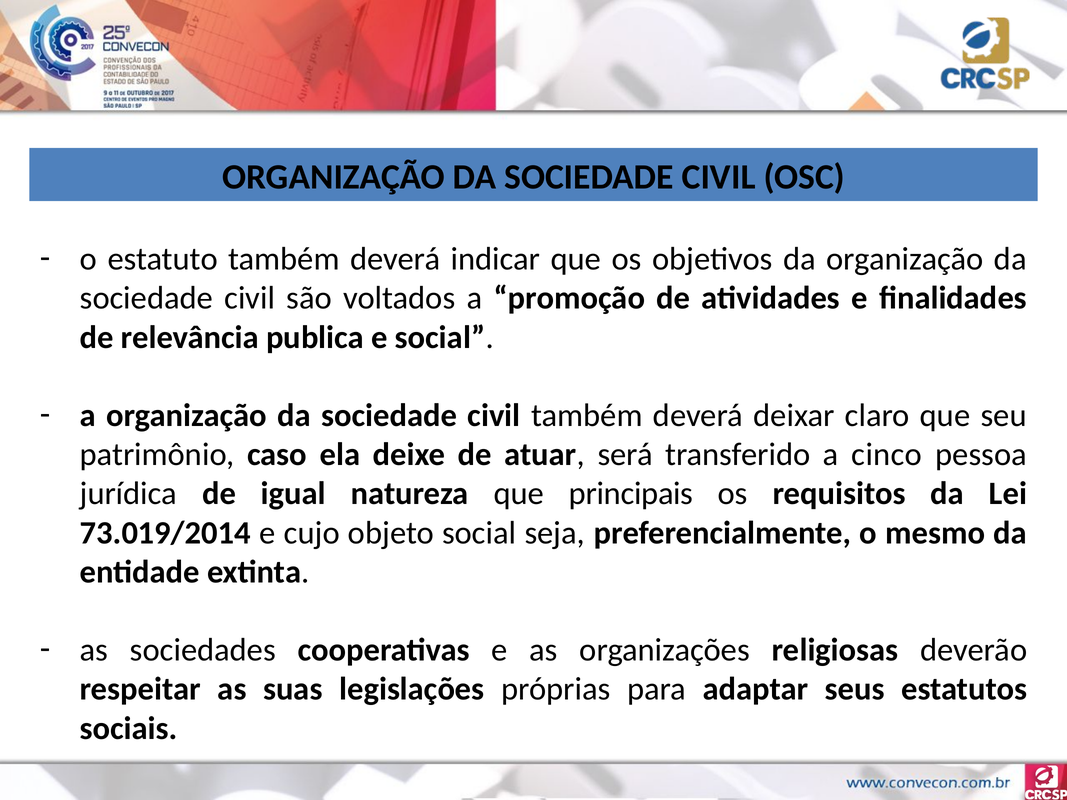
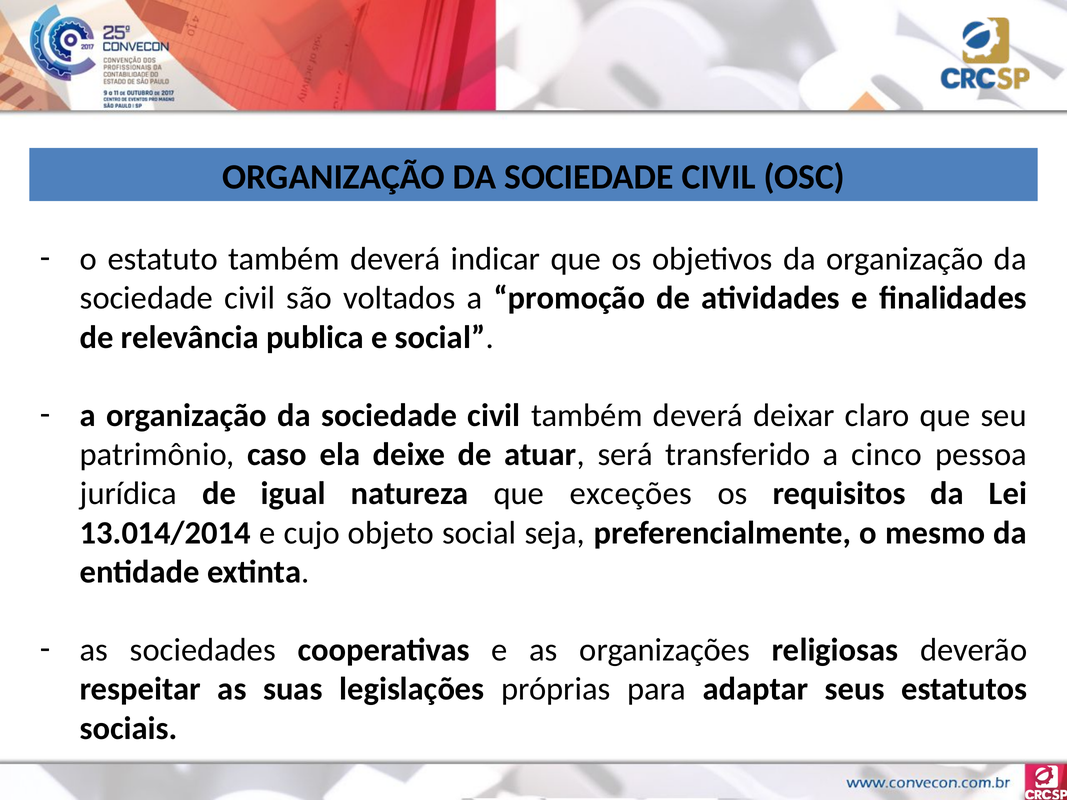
principais: principais -> exceções (631, 494)
73.019/2014: 73.019/2014 -> 13.014/2014 (165, 533)
